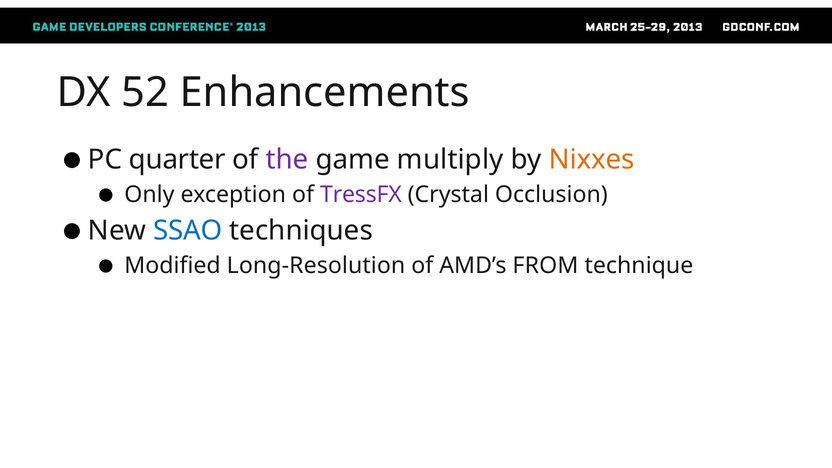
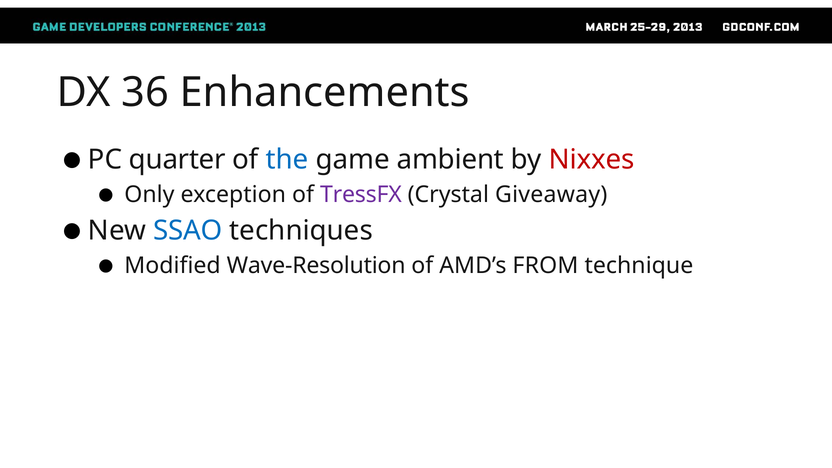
52: 52 -> 36 (145, 93)
the colour: purple -> blue (287, 160)
multiply: multiply -> ambient (450, 160)
Nixxes colour: orange -> red (592, 160)
Occlusion: Occlusion -> Giveaway (551, 194)
Long-Resolution: Long-Resolution -> Wave-Resolution (316, 266)
